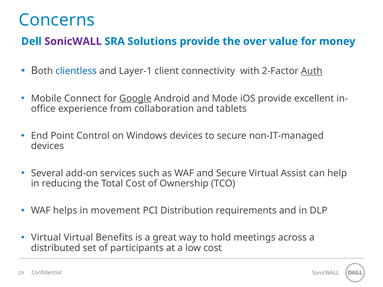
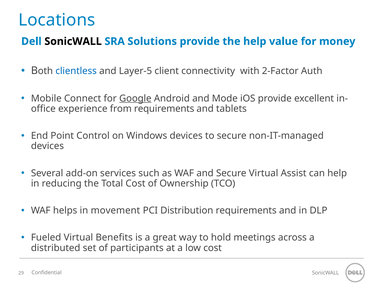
Concerns: Concerns -> Locations (57, 20)
SonicWALL colour: purple -> black (73, 41)
the over: over -> help (255, 41)
Layer-1: Layer-1 -> Layer-5 (135, 71)
Auth underline: present -> none (312, 71)
from collaboration: collaboration -> requirements (164, 109)
Virtual: Virtual -> Fueled (46, 238)
